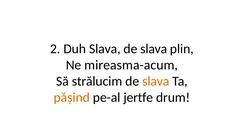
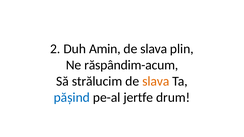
Duh Slava: Slava -> Amin (105, 49)
mireasma-acum: mireasma-acum -> răspândim-acum (131, 65)
pășind colour: orange -> blue (72, 98)
